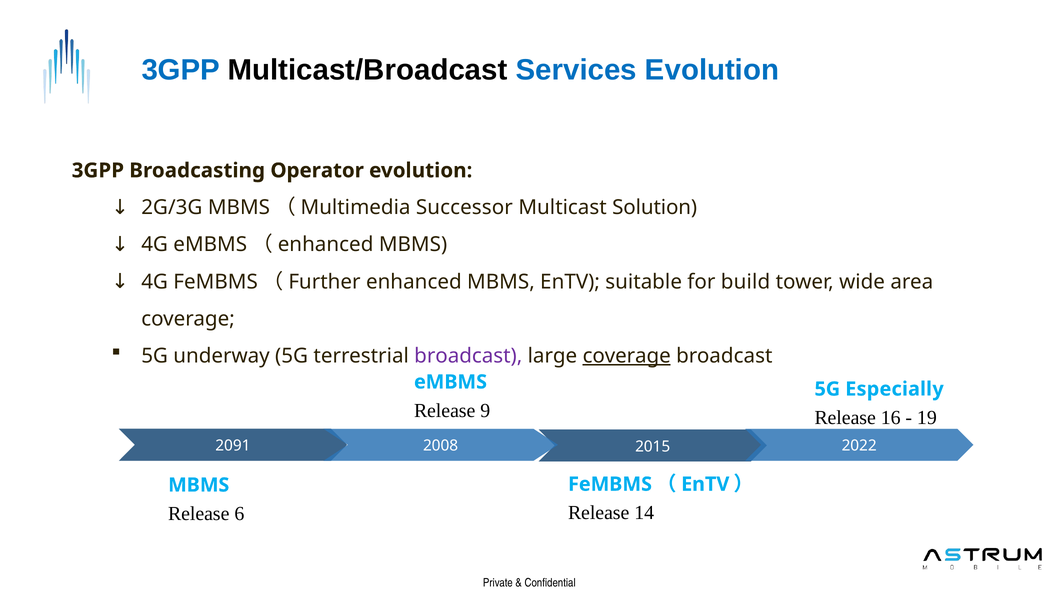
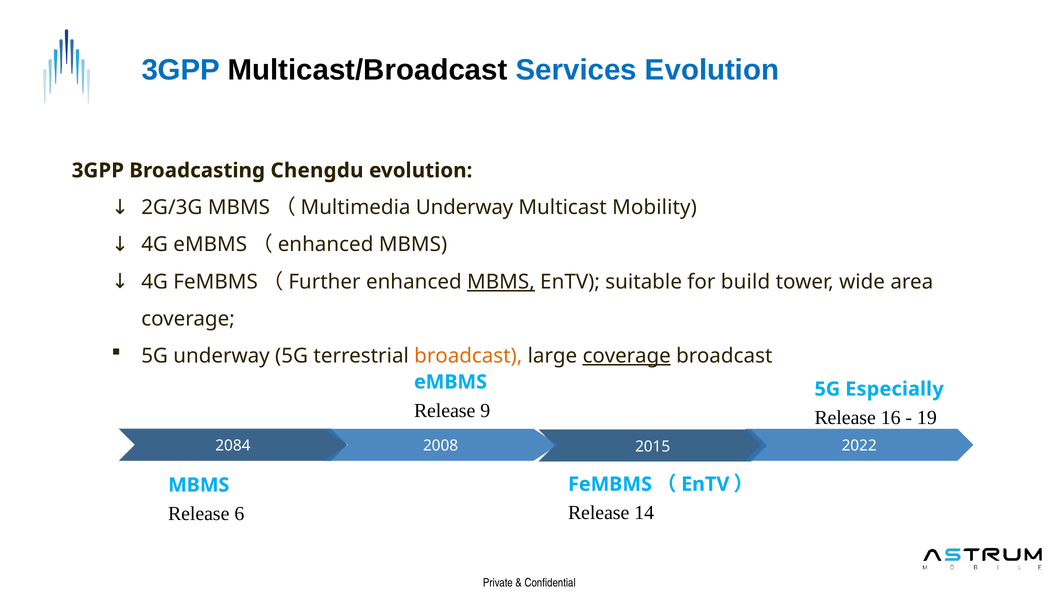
Operator: Operator -> Chengdu (317, 170)
MBMS（Multimedia Successor: Successor -> Underway (465, 208)
Solution: Solution -> Mobility (655, 208)
MBMS underline: none -> present (501, 282)
broadcast colour: purple -> orange (468, 356)
2091: 2091 -> 2084 (233, 446)
